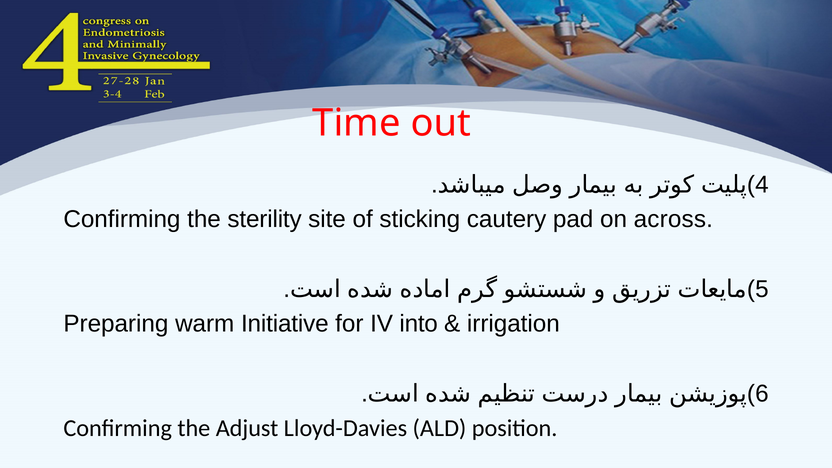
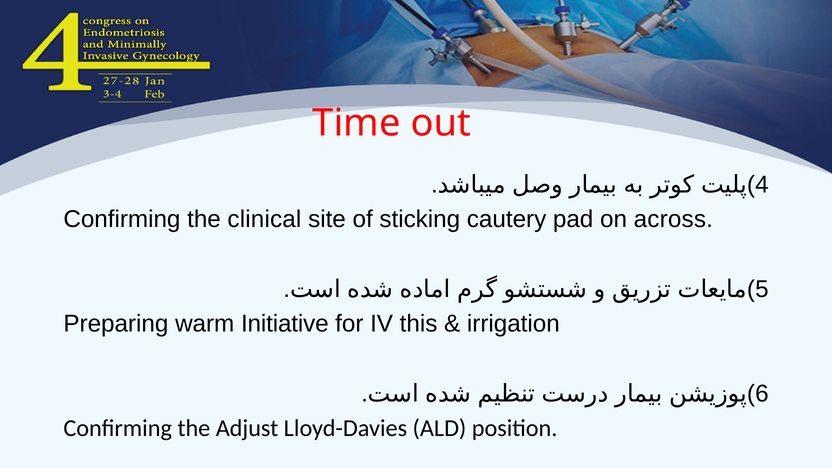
sterility: sterility -> clinical (264, 219)
into: into -> this (419, 324)
